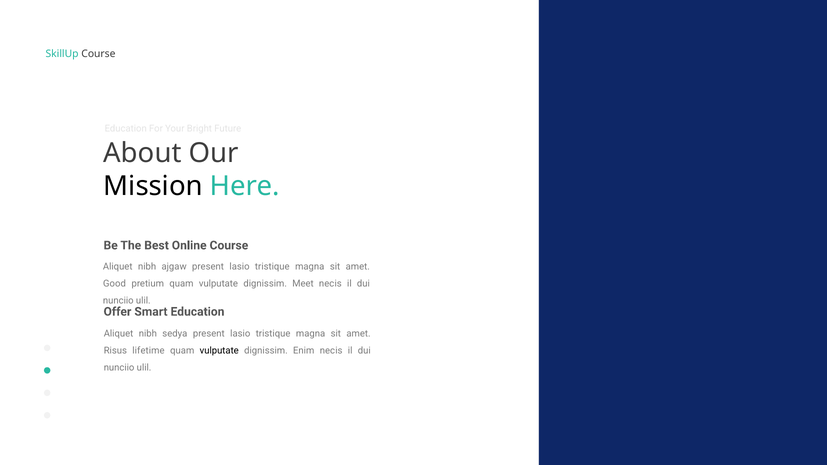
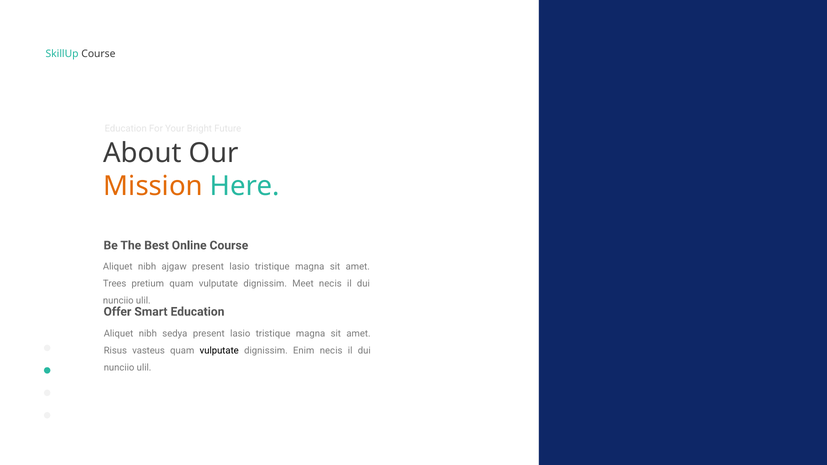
Mission colour: black -> orange (153, 186)
Good: Good -> Trees (115, 284)
lifetime: lifetime -> vasteus (149, 351)
